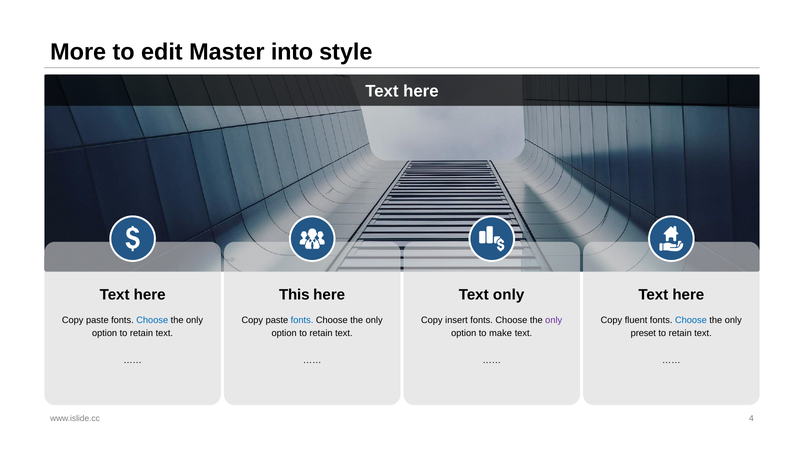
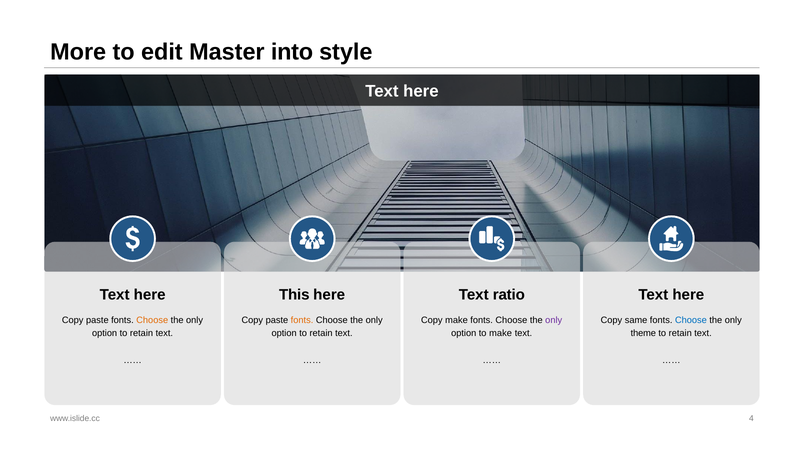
Text only: only -> ratio (509, 295)
Choose colour: blue -> orange (152, 320)
fonts colour: blue -> orange (302, 320)
Copy insert: insert -> make (456, 320)
fluent: fluent -> same (636, 320)
preset: preset -> theme (643, 334)
